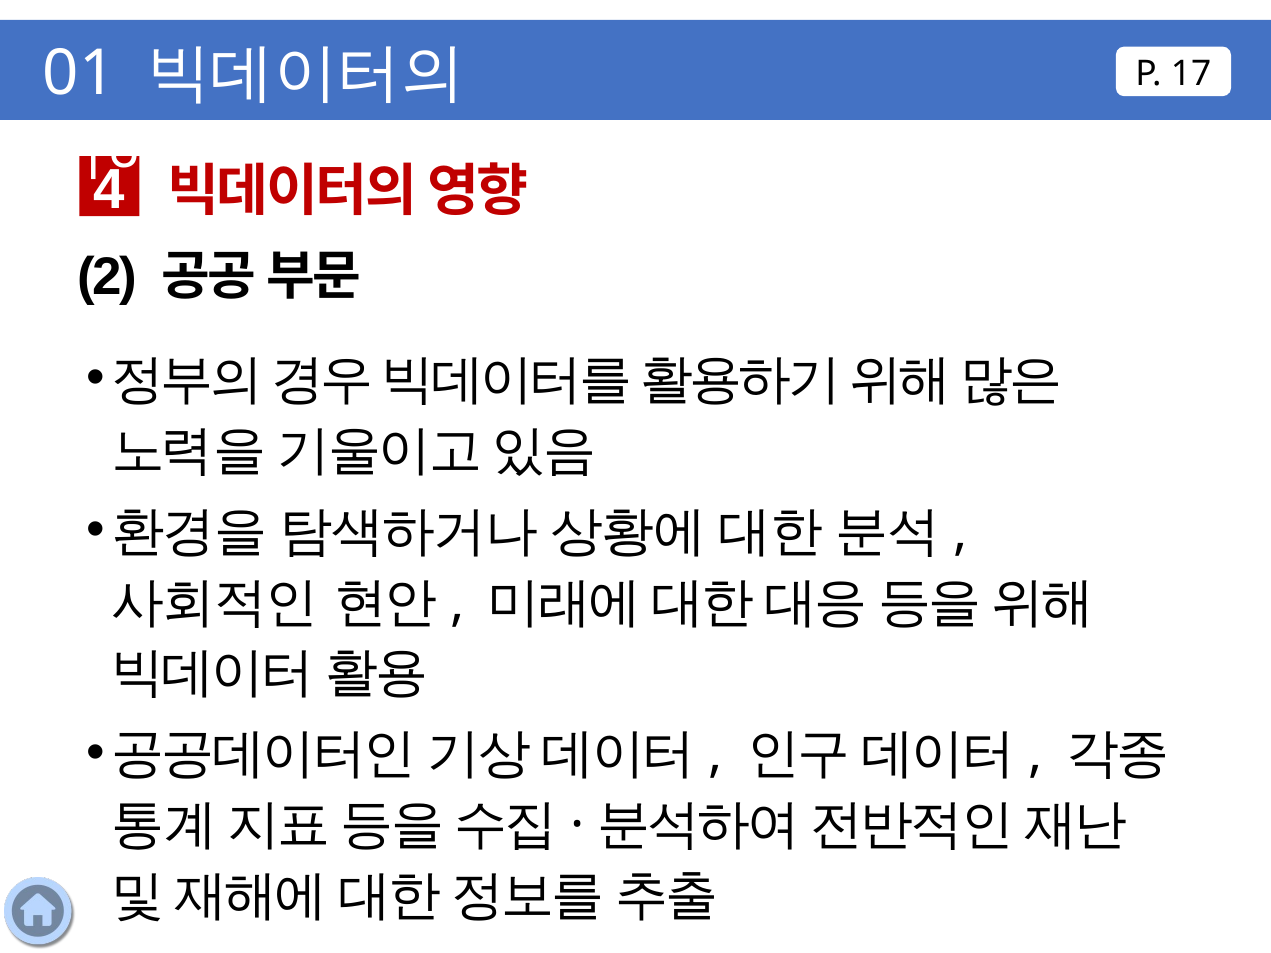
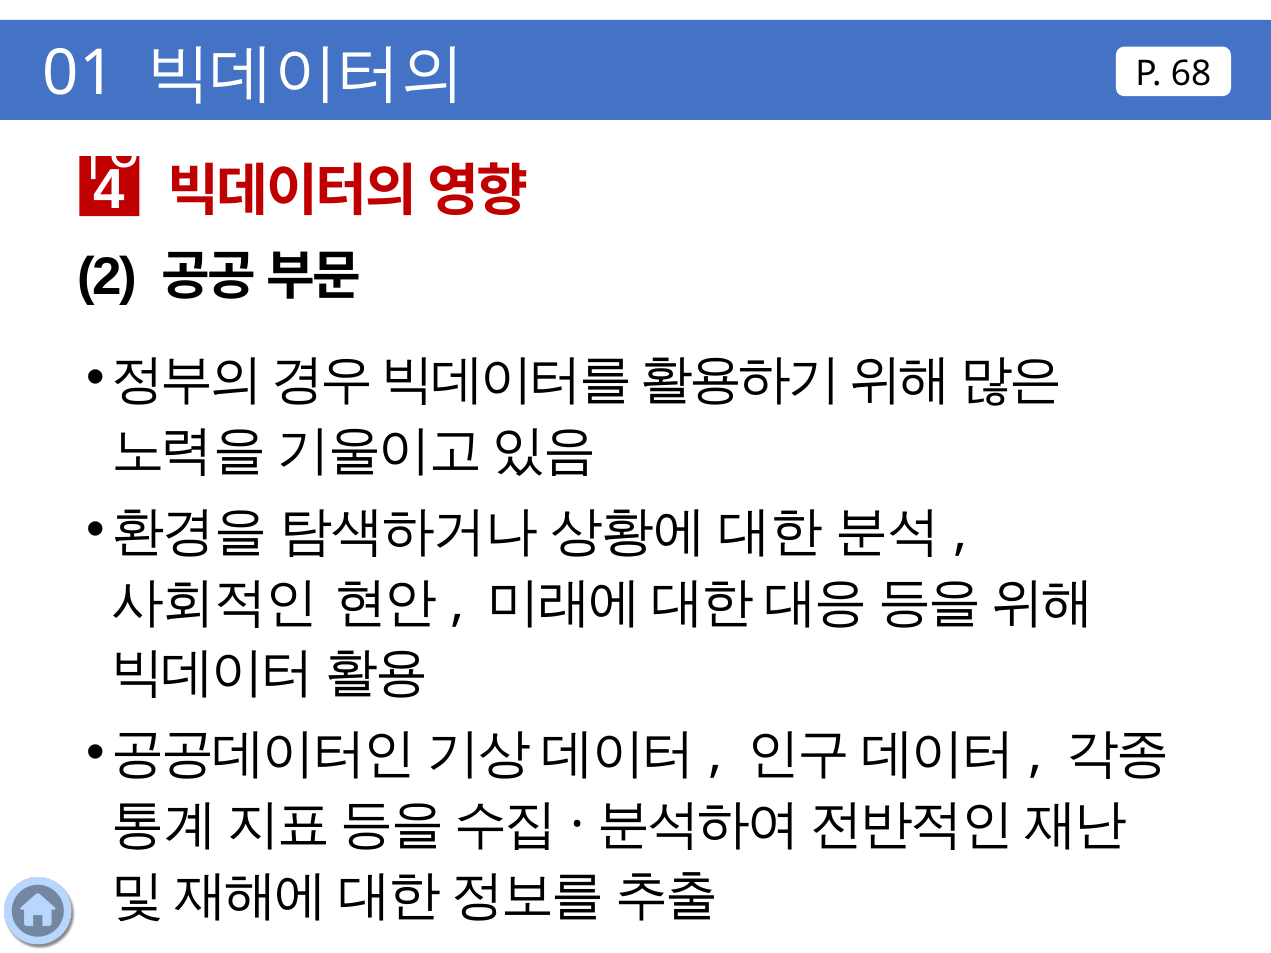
17: 17 -> 68 (1191, 74)
